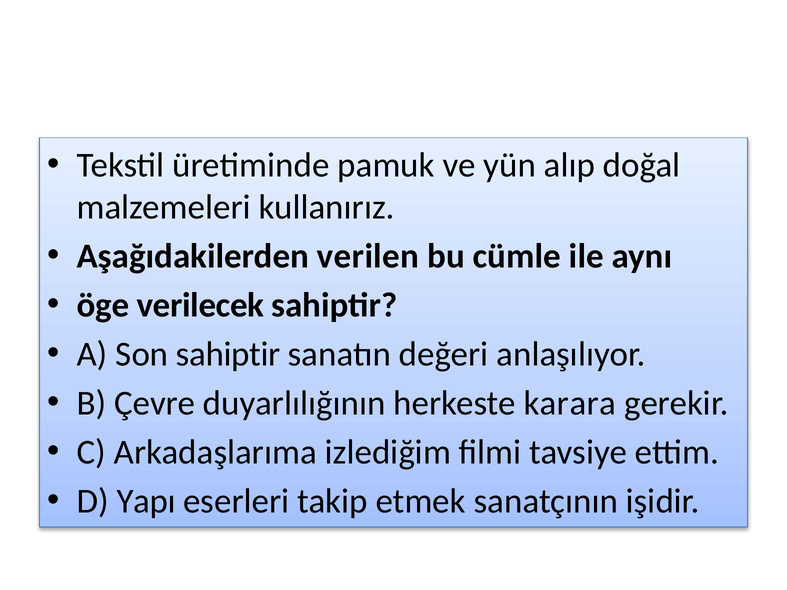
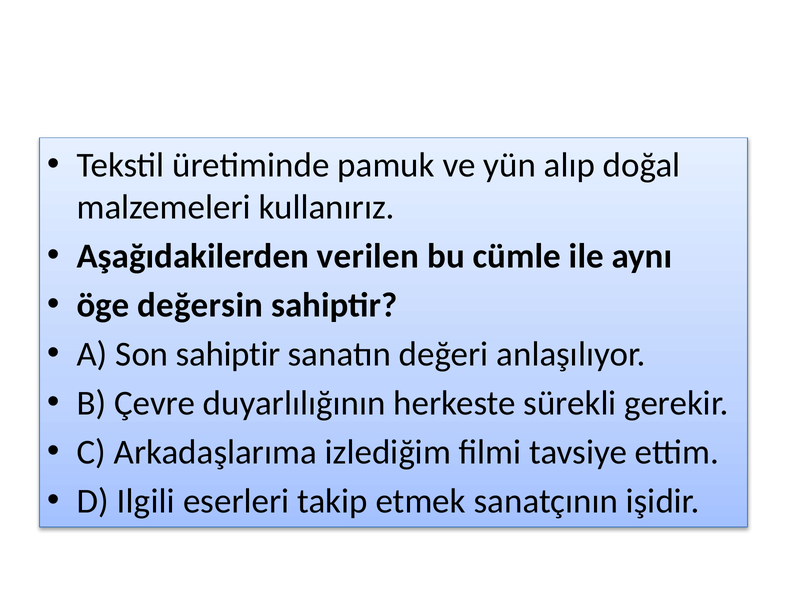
verilecek: verilecek -> değersin (200, 305)
karara: karara -> sürekli (570, 403)
Yapı: Yapı -> Ilgili (146, 501)
